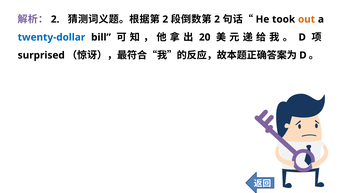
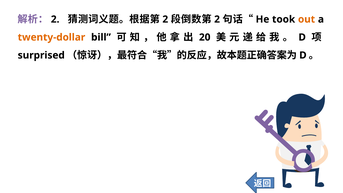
twenty-dollar colour: blue -> orange (51, 37)
